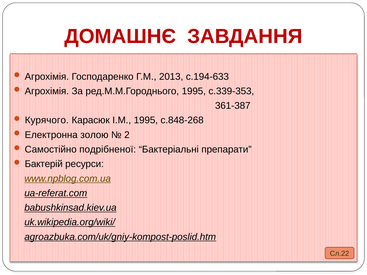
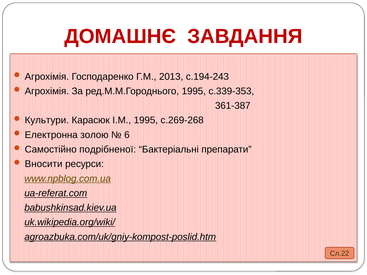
с.194-633: с.194-633 -> с.194-243 (207, 77)
Курячого: Курячого -> Культури (47, 120)
с.848-268: с.848-268 -> с.269-268 (182, 120)
2: 2 -> 6 (127, 135)
Бактерій: Бактерій -> Вносити (44, 164)
